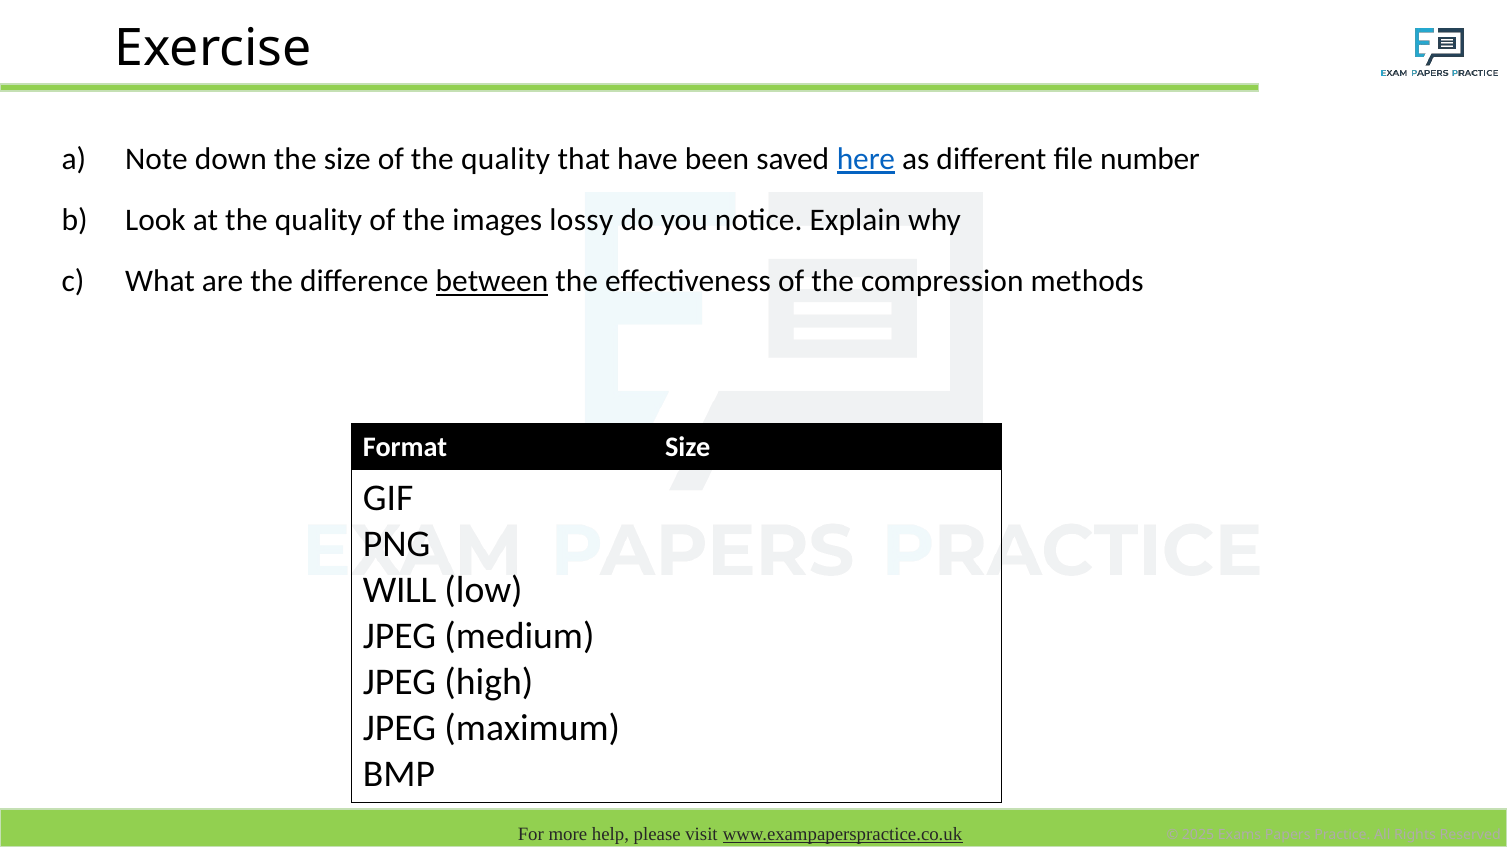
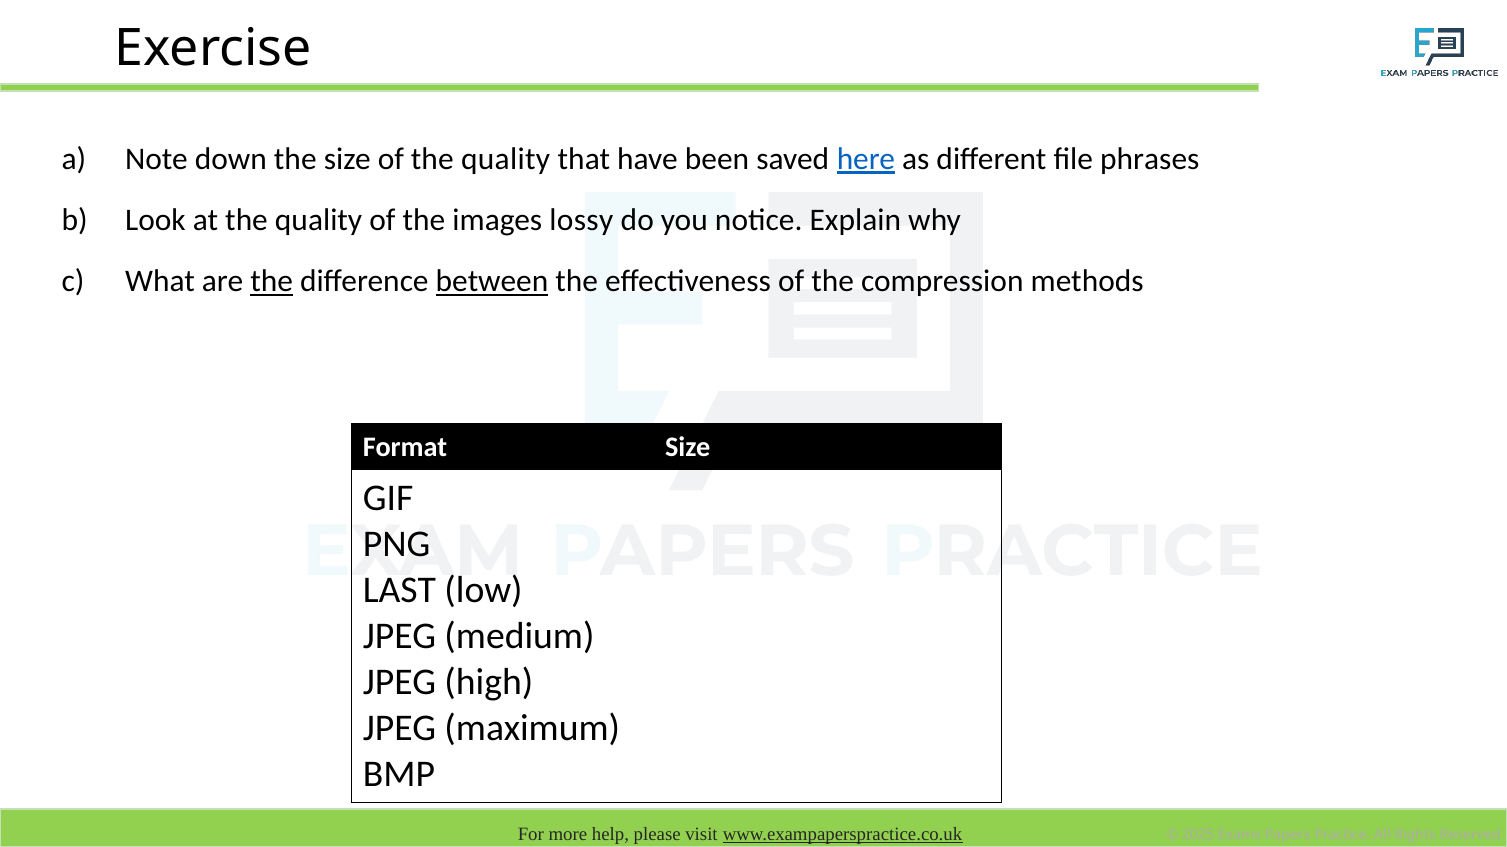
number: number -> phrases (1150, 159)
the underline: none -> present (272, 281)
WILL: WILL -> LAST (400, 591)
